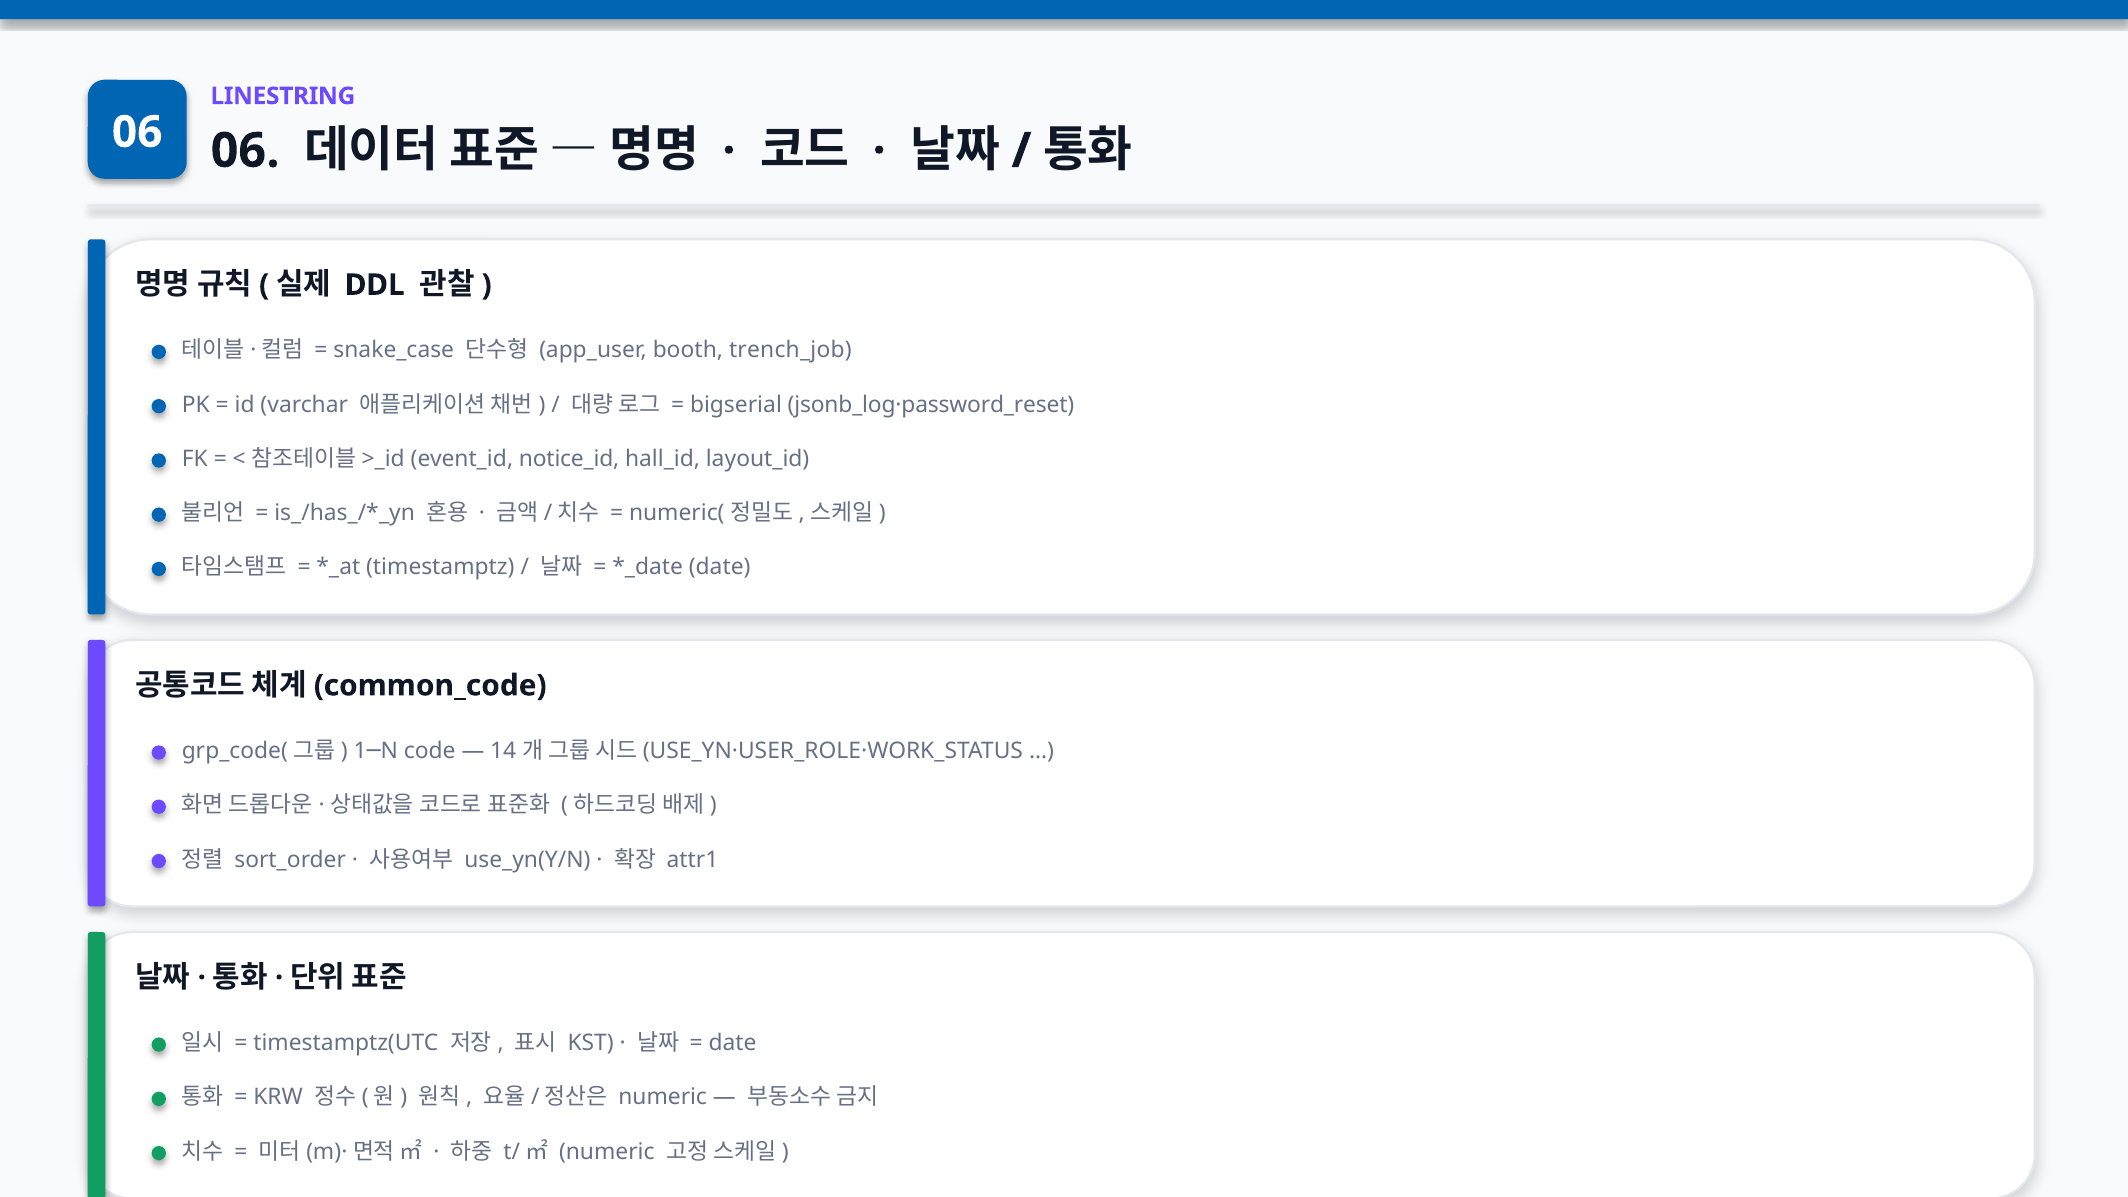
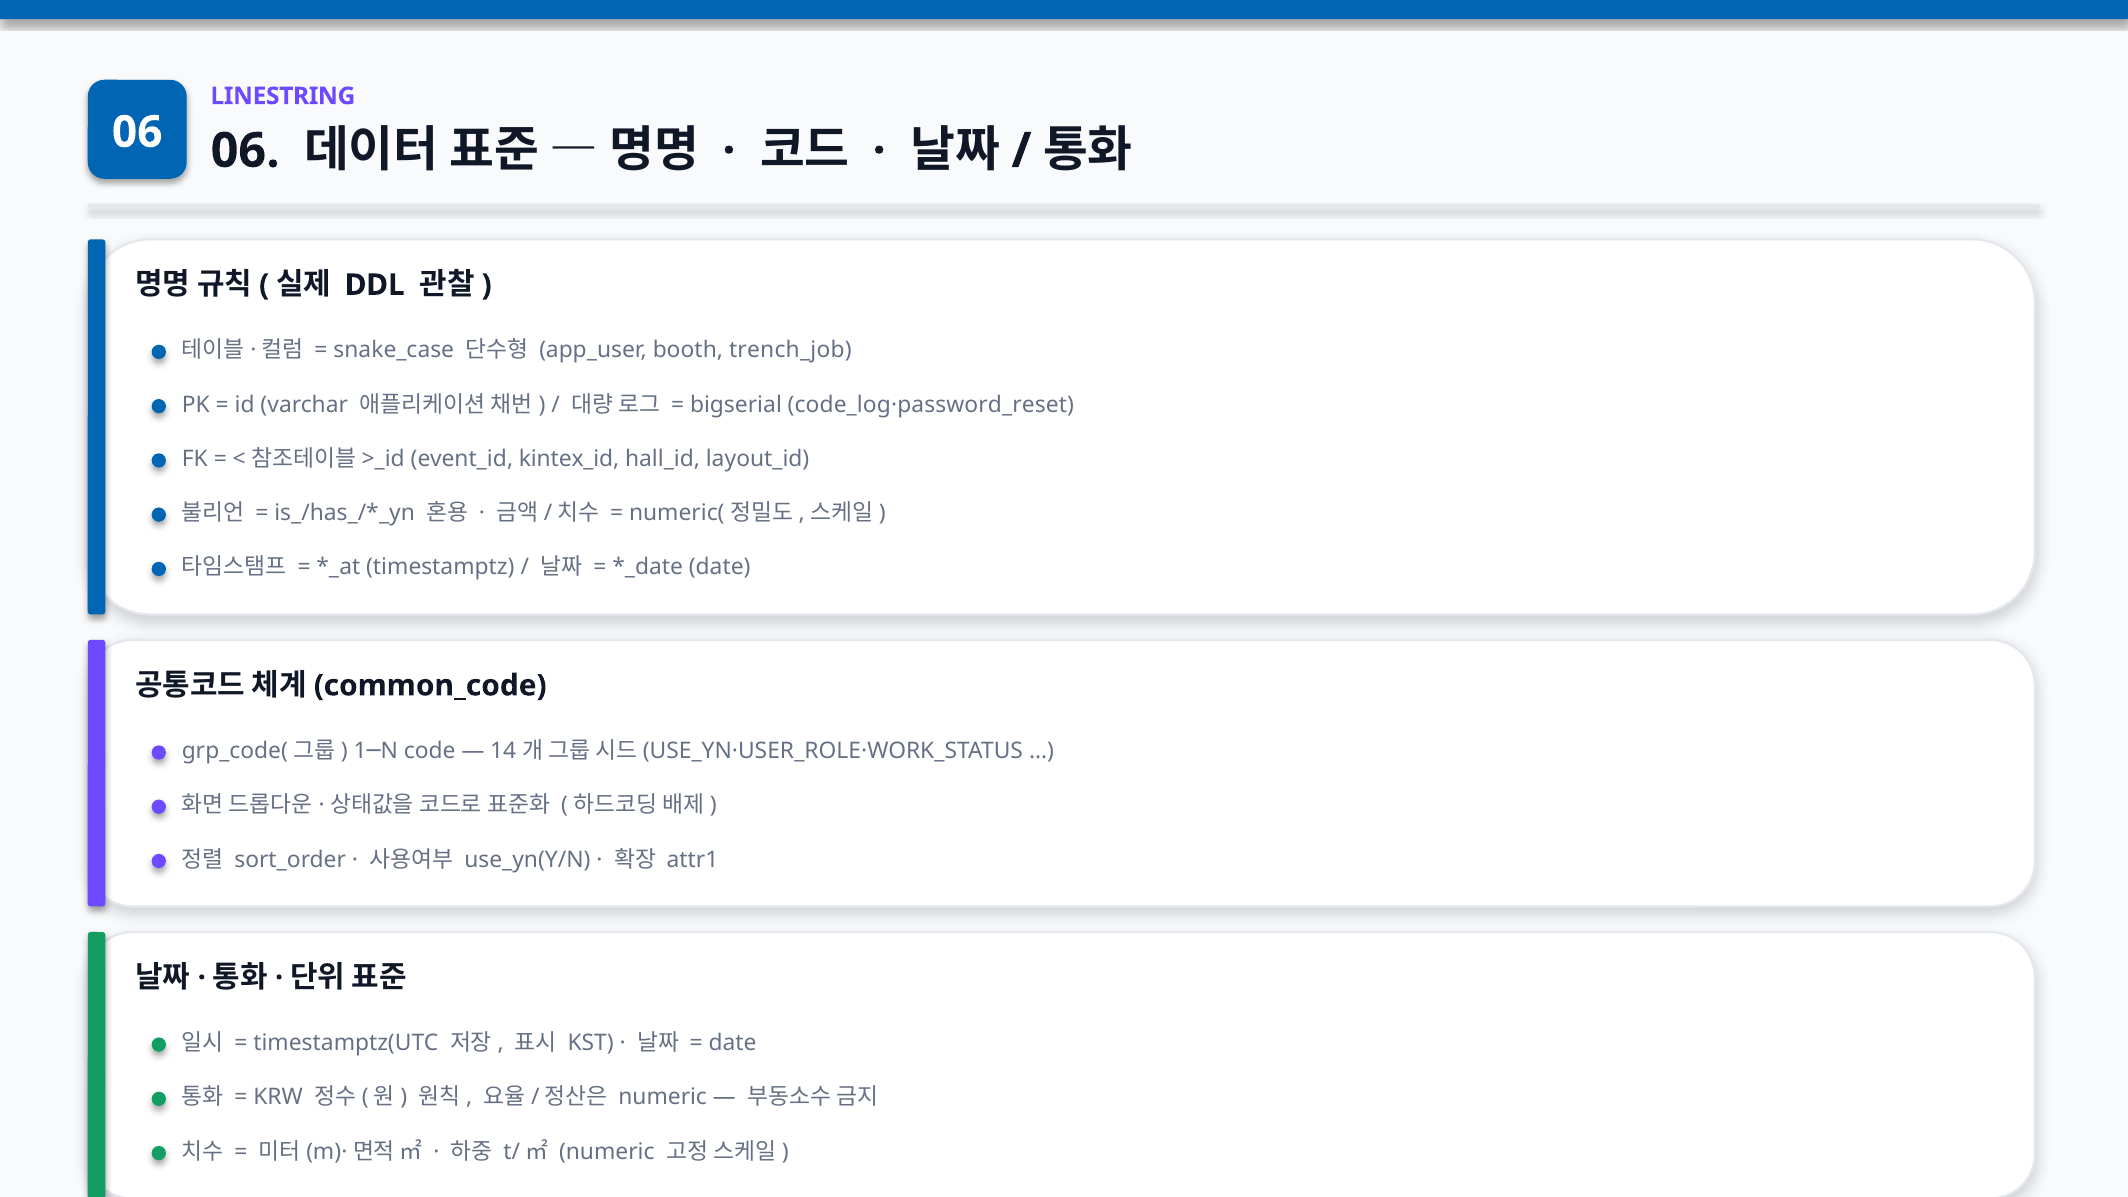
jsonb_log·password_reset: jsonb_log·password_reset -> code_log·password_reset (931, 405)
notice_id: notice_id -> kintex_id (569, 459)
